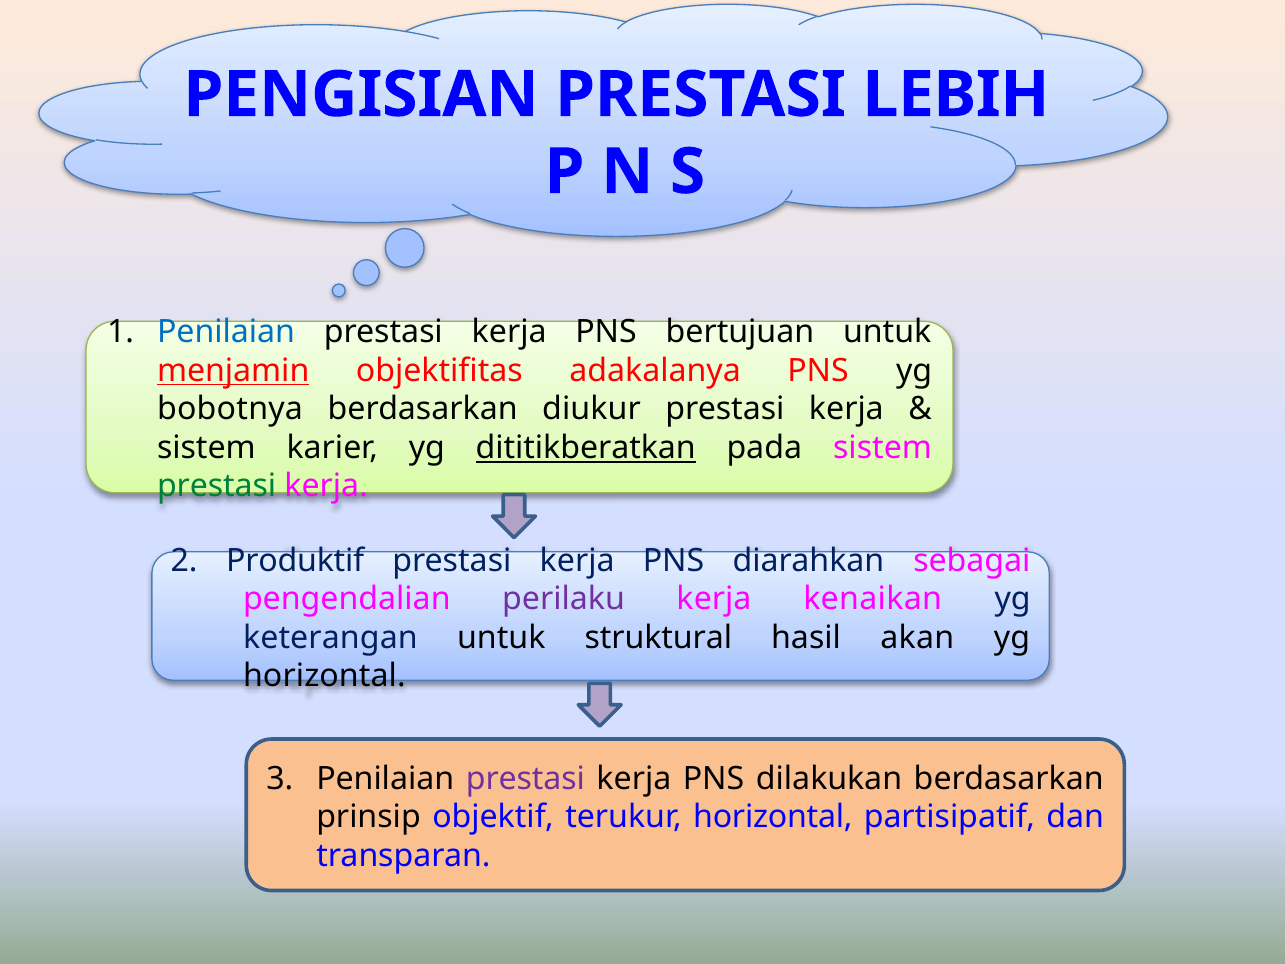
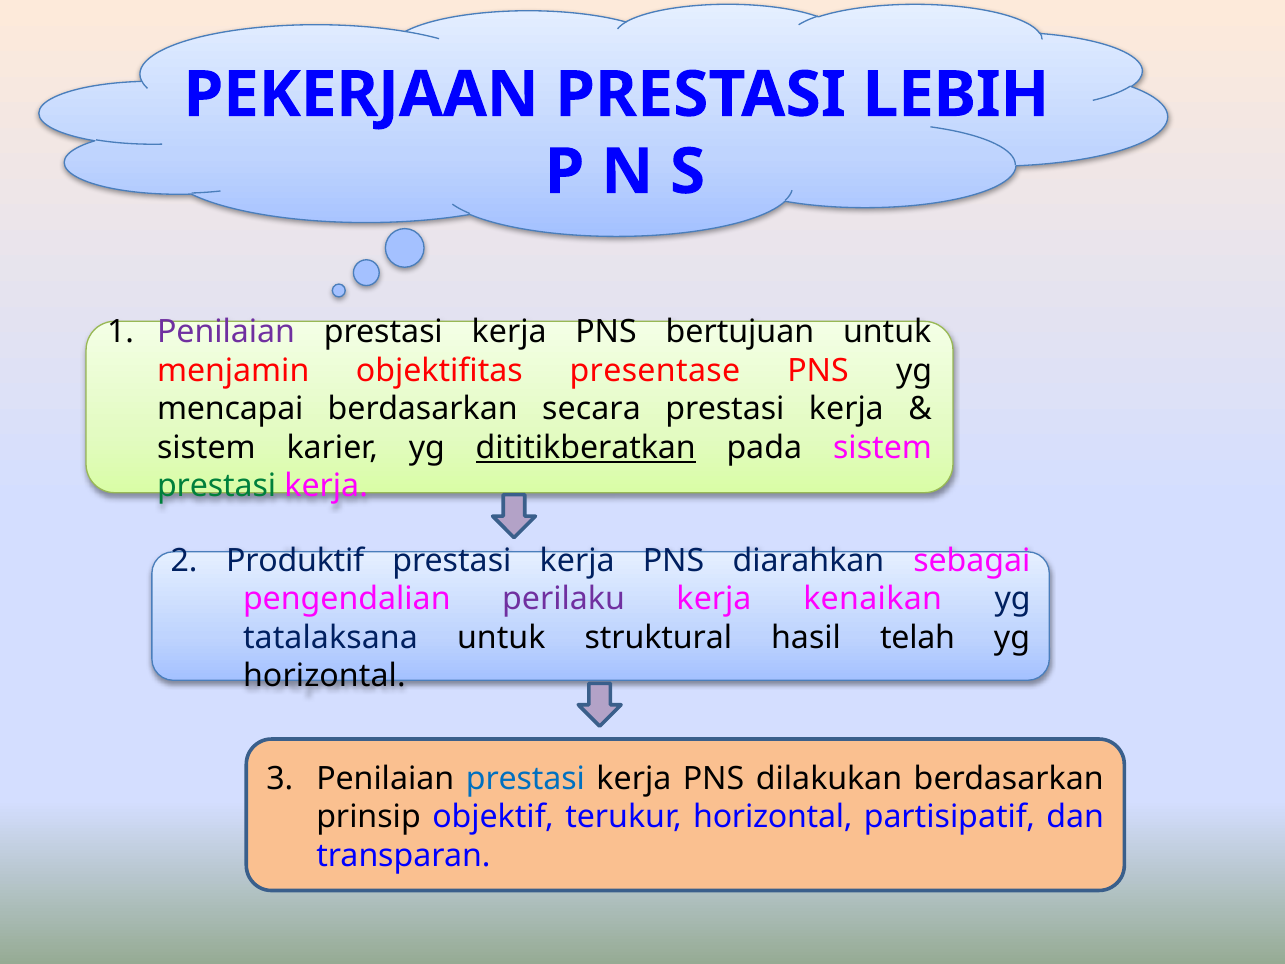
PENGISIAN: PENGISIAN -> PEKERJAAN (361, 95)
Penilaian colour: blue -> purple (226, 332)
menjamin underline: present -> none (233, 371)
adakalanya: adakalanya -> presentase (655, 371)
bobotnya: bobotnya -> mencapai (230, 409)
diukur: diukur -> secara (592, 409)
keterangan: keterangan -> tatalaksana (330, 637)
akan: akan -> telah (918, 637)
prestasi colour: purple -> blue (525, 778)
